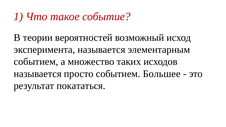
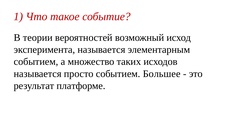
покататься: покататься -> платформе (81, 86)
